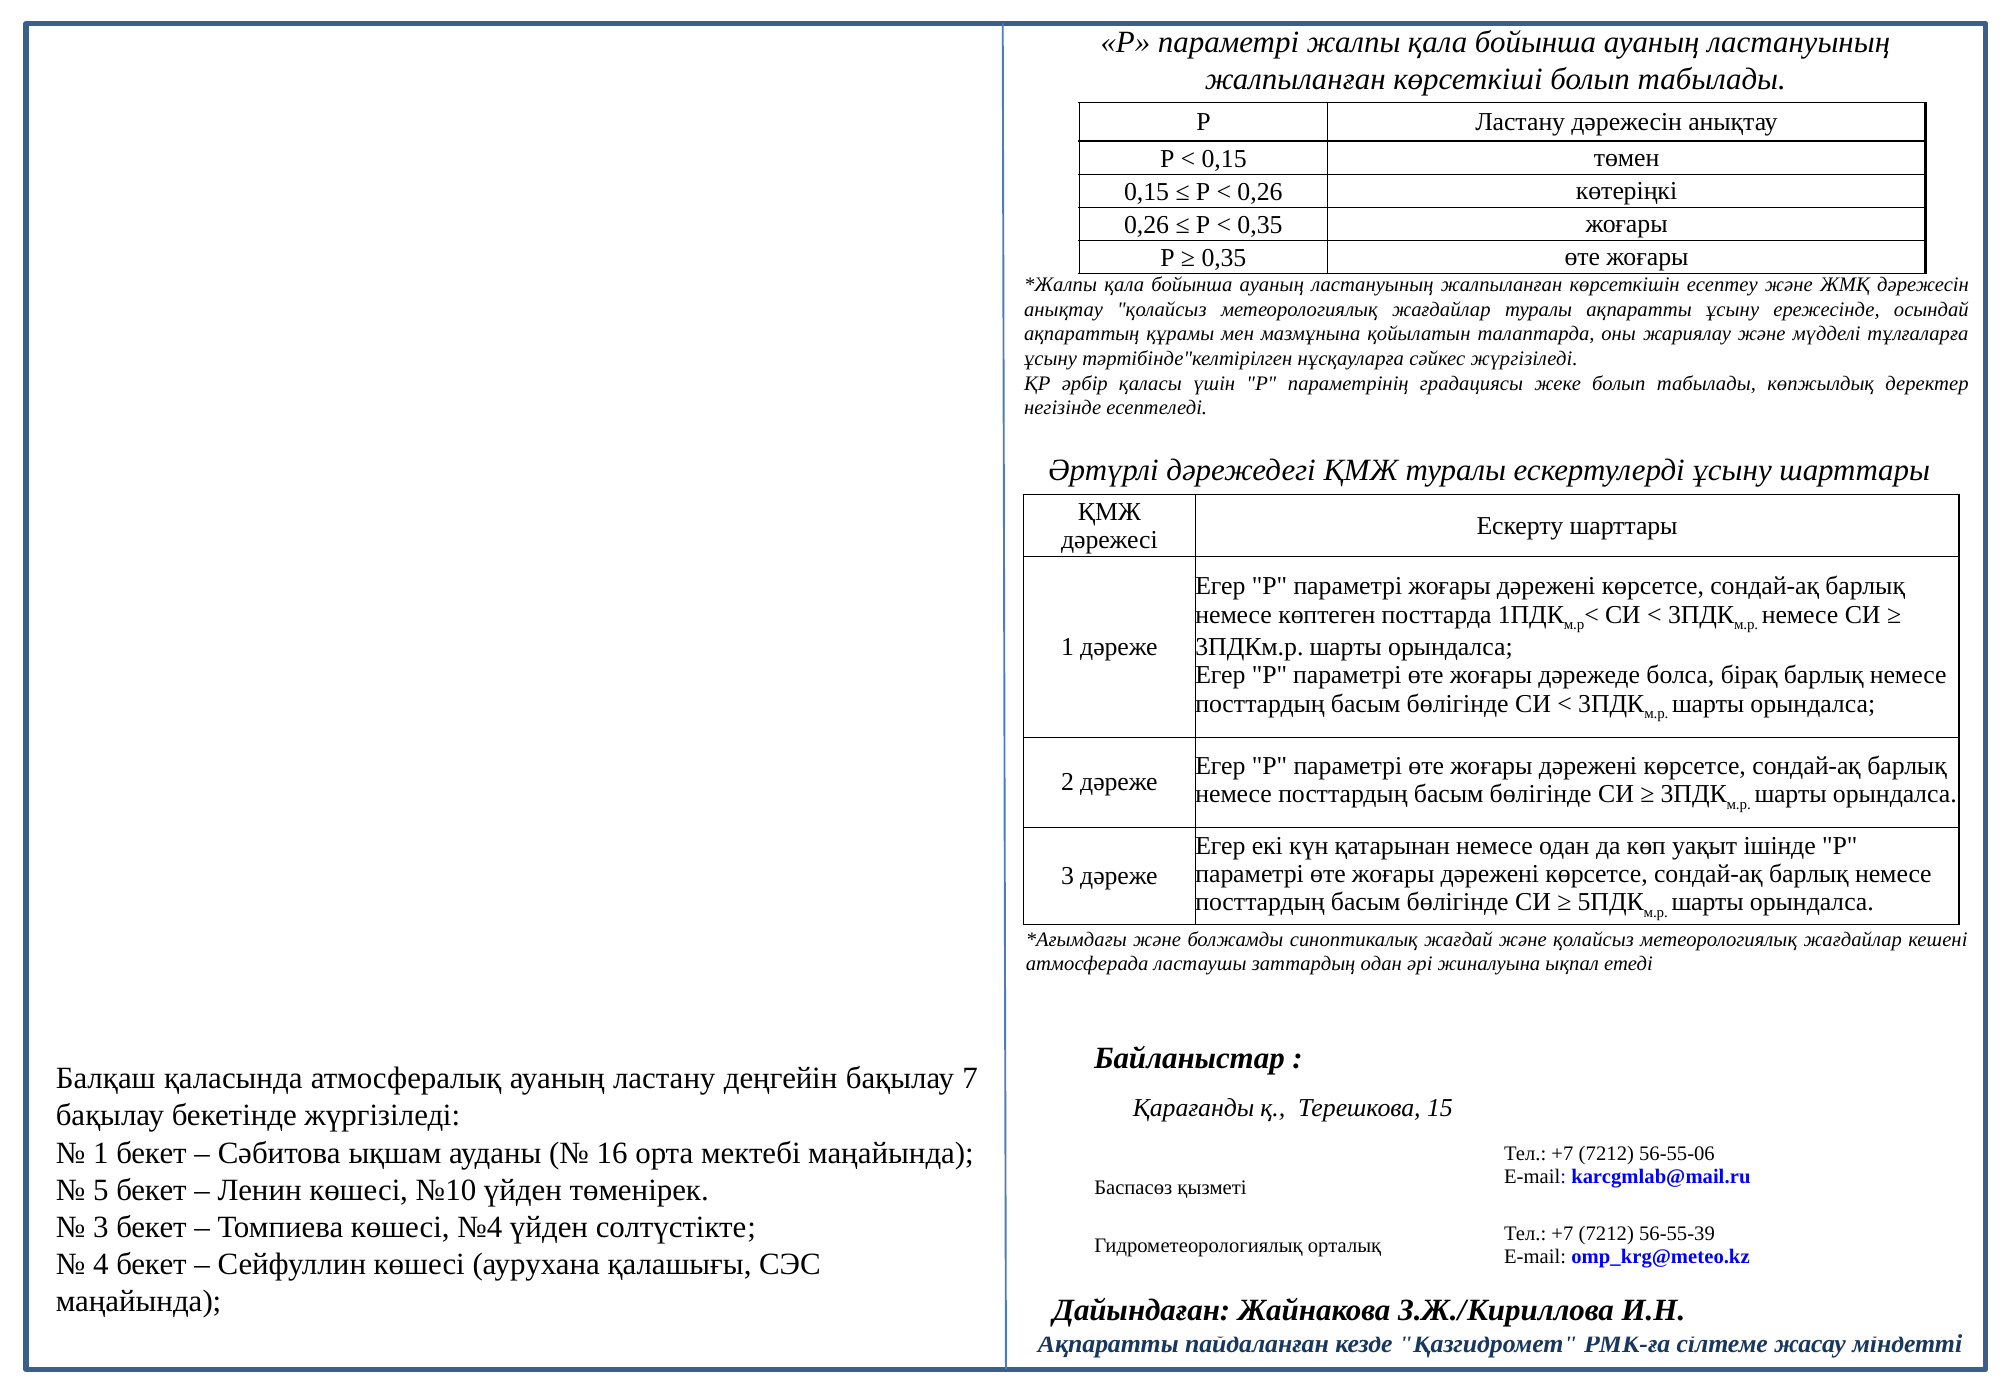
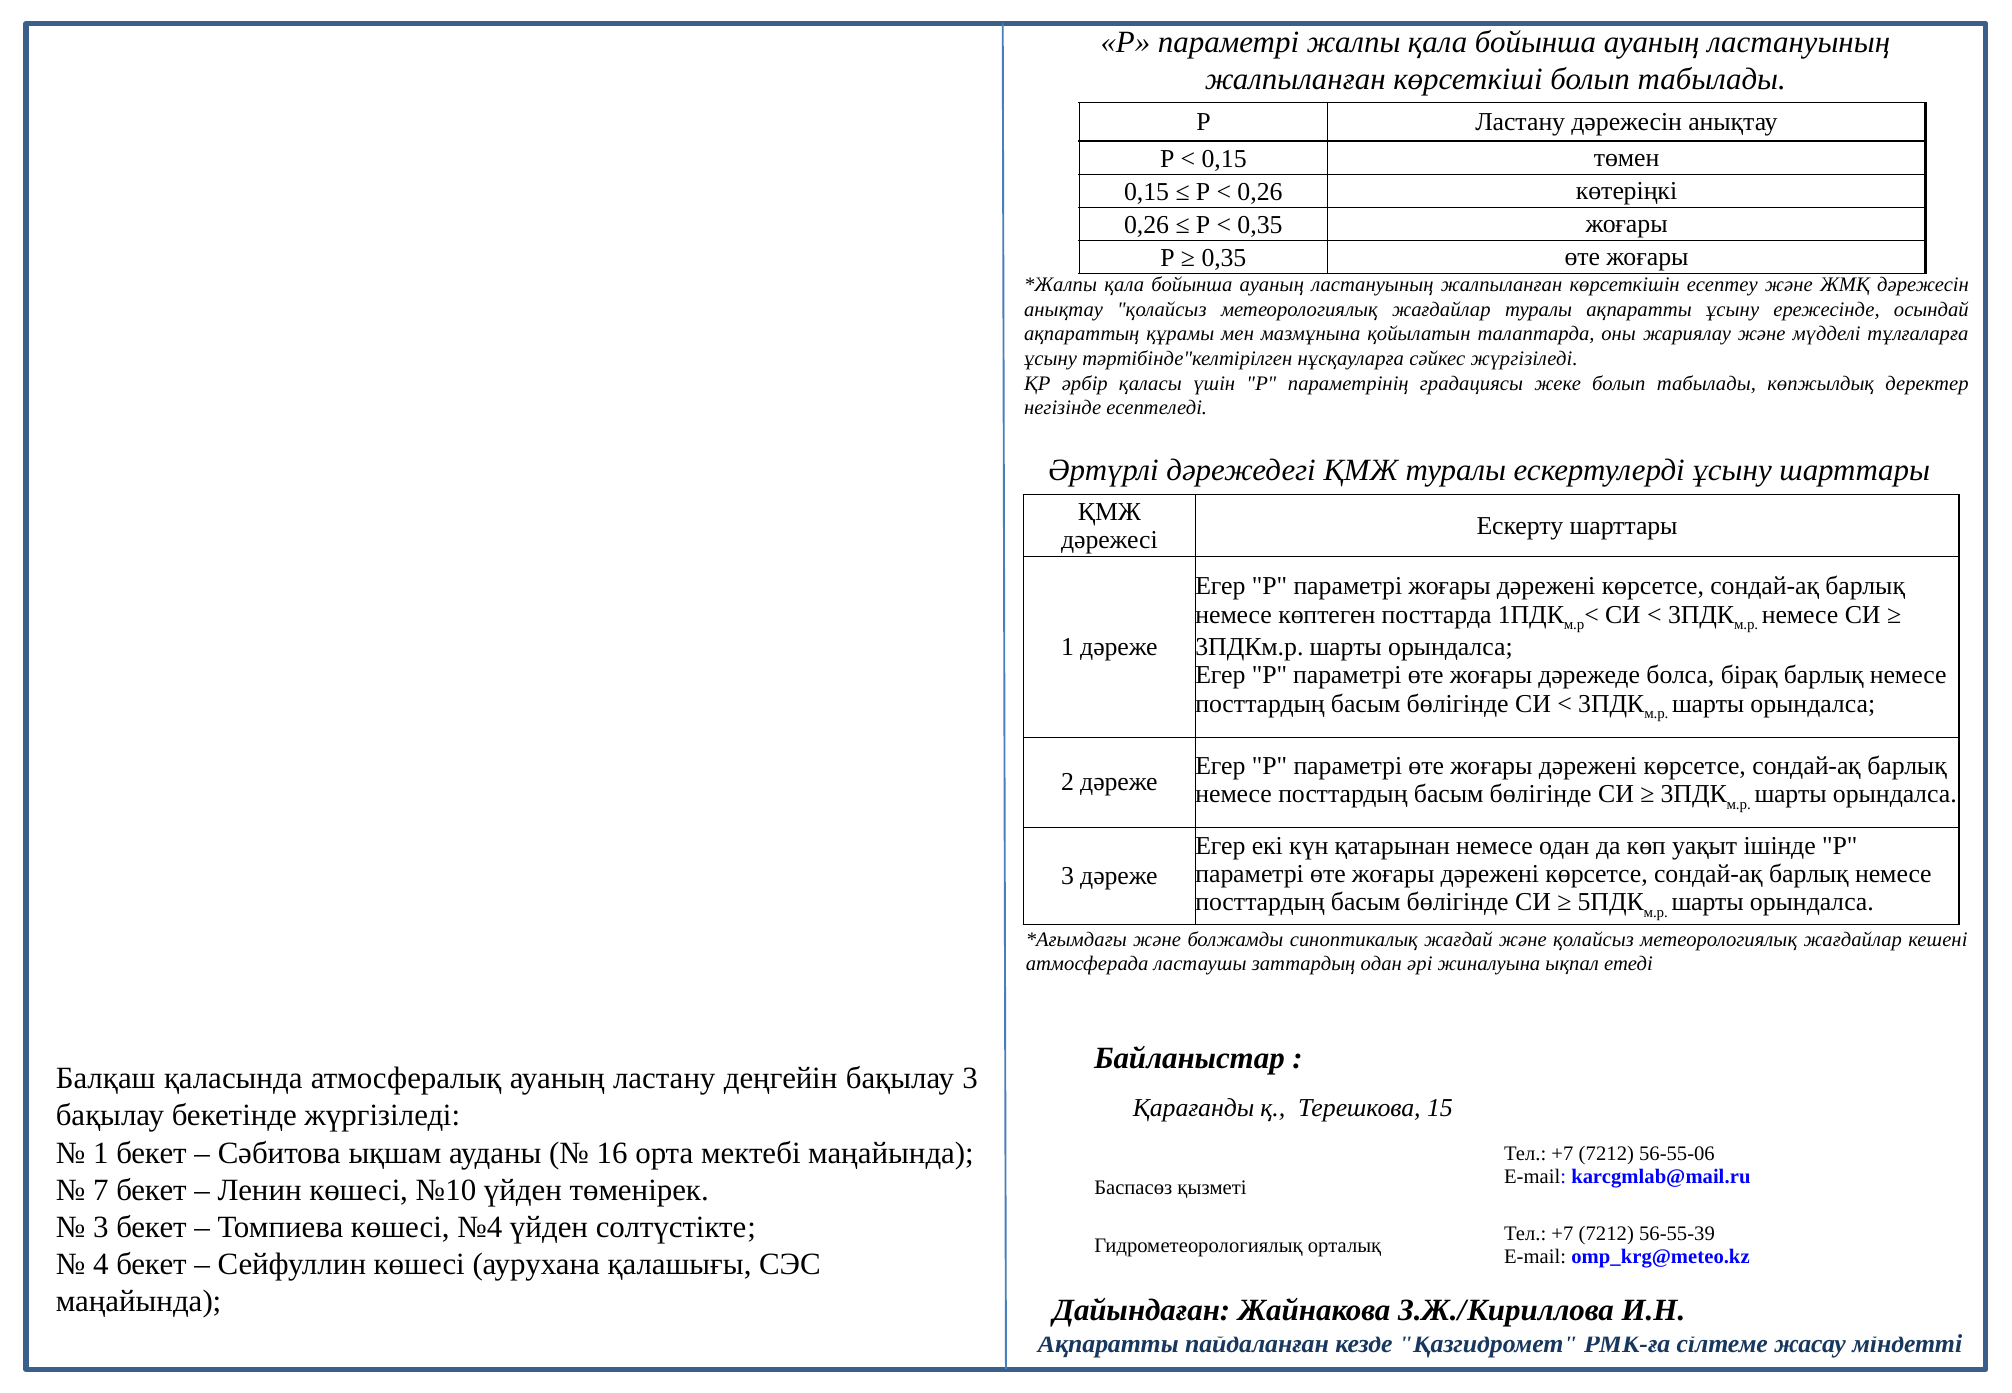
бақылау 7: 7 -> 3 (970, 1078)
5: 5 -> 7 (101, 1190)
